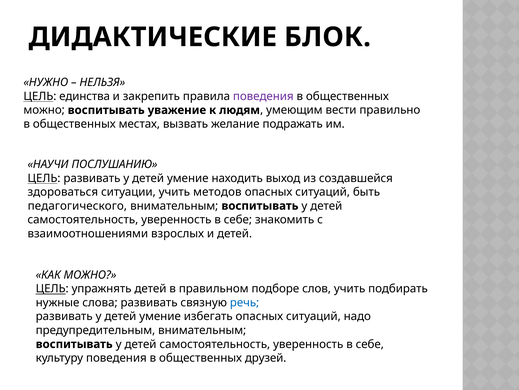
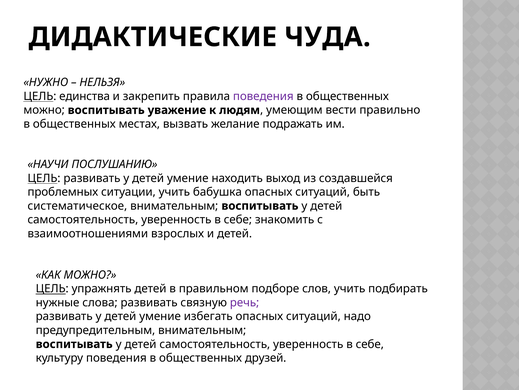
БЛОК: БЛОК -> ЧУДА (327, 37)
здороваться: здороваться -> проблемных (63, 192)
методов: методов -> бабушка (217, 192)
педагогического: педагогического -> систематическое (77, 206)
речь colour: blue -> purple (245, 302)
